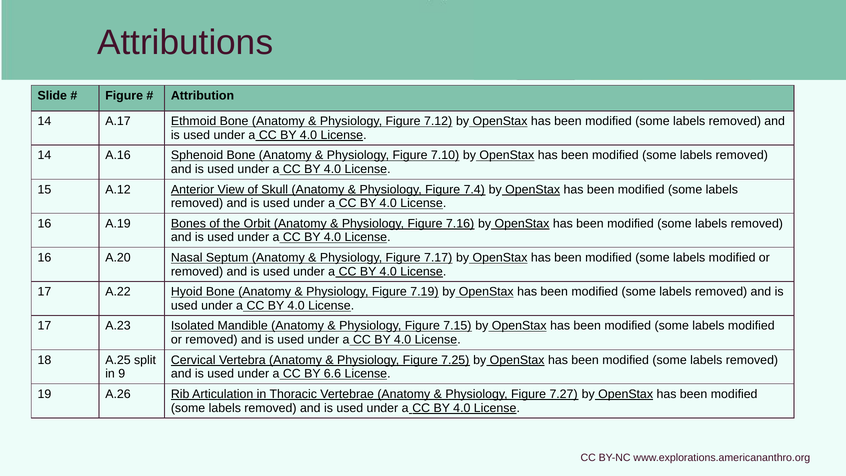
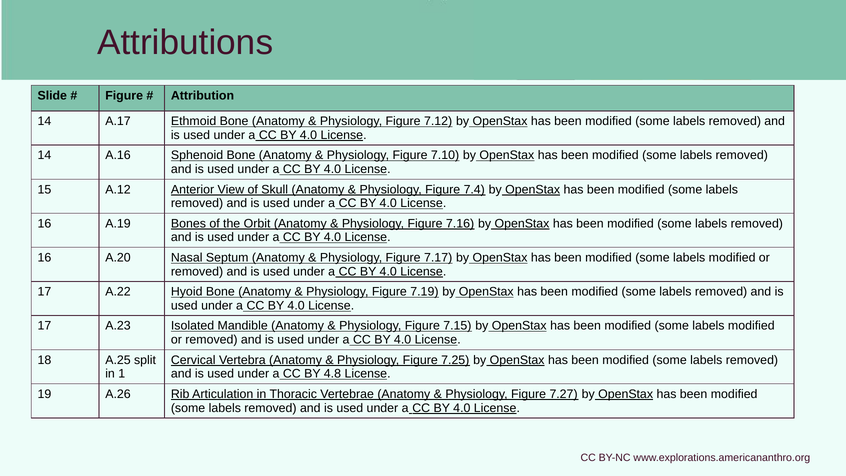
9: 9 -> 1 (122, 374)
6.6: 6.6 -> 4.8 (332, 374)
